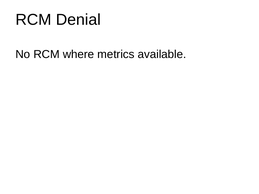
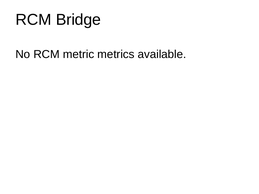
Denial: Denial -> Bridge (78, 20)
where: where -> metric (79, 54)
